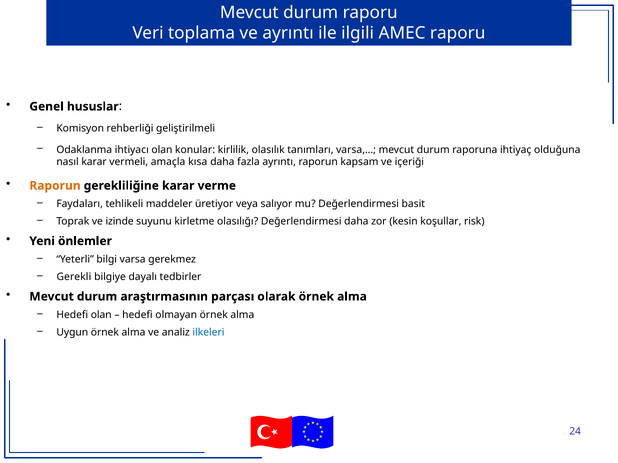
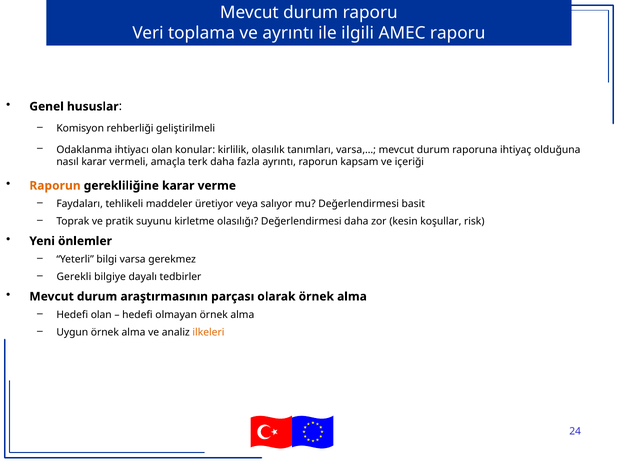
kısa: kısa -> terk (198, 162)
izinde: izinde -> pratik (120, 222)
ilkeleri colour: blue -> orange (208, 333)
